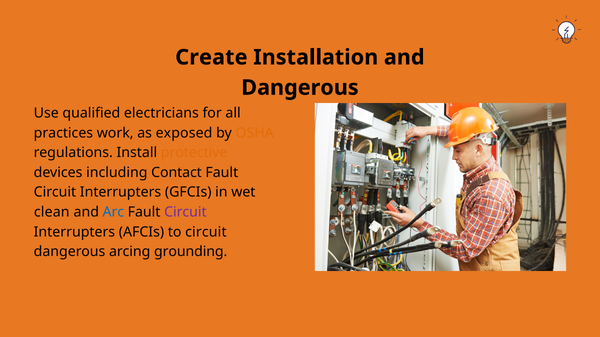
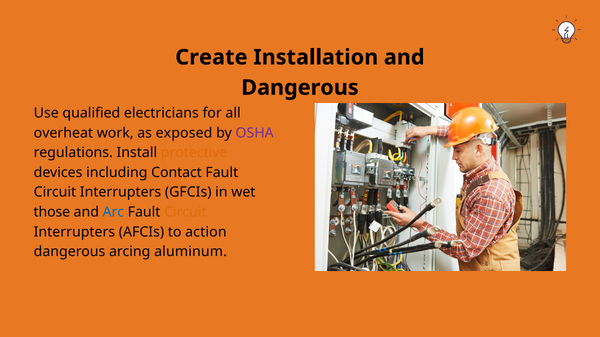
practices: practices -> overheat (63, 133)
OSHA colour: orange -> purple (255, 133)
clean: clean -> those (52, 212)
Circuit colour: purple -> orange (185, 212)
to circuit: circuit -> action (206, 232)
grounding: grounding -> aluminum (191, 252)
